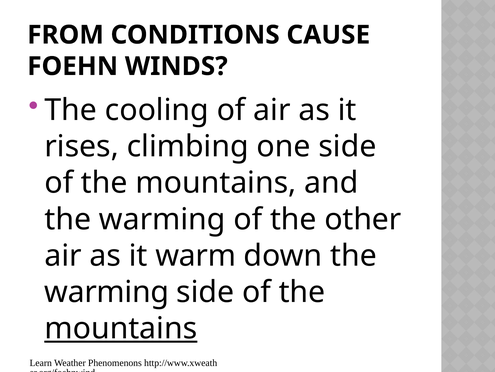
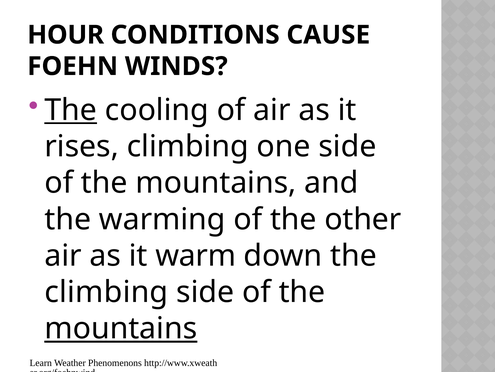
FROM: FROM -> HOUR (66, 35)
The underline: none -> present (71, 110)
warming: warming -> climbing (106, 292)
